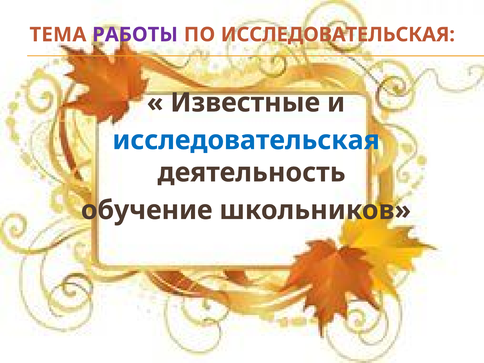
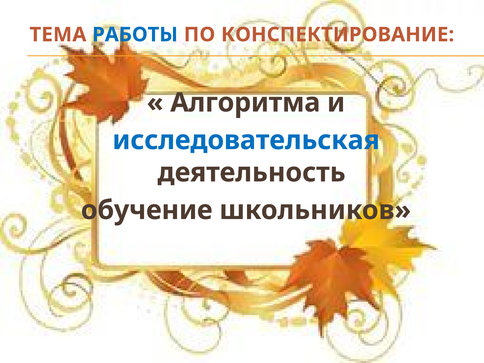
РАБОТЫ colour: purple -> blue (135, 35)
ПО ИССЛЕДОВАТЕЛЬСКАЯ: ИССЛЕДОВАТЕЛЬСКАЯ -> КОНСПЕКТИРОВАНИЕ (338, 35)
Известные: Известные -> Алгоритма (245, 103)
